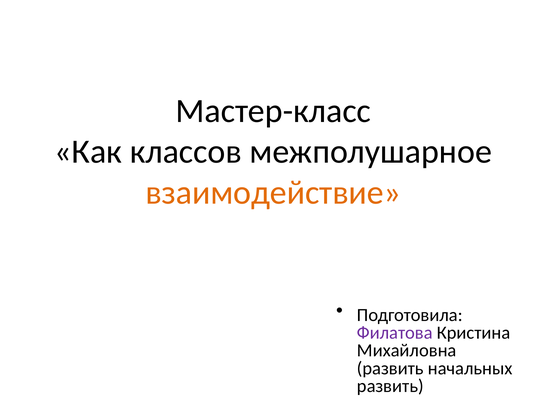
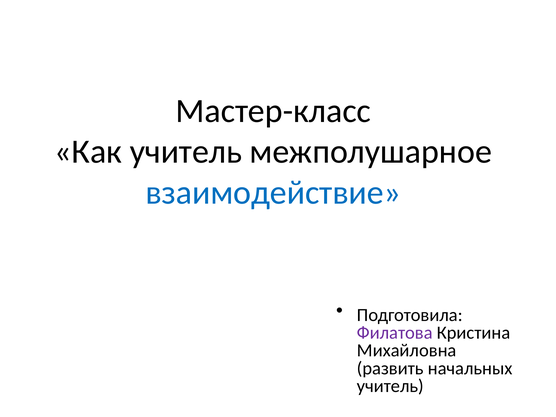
Как классов: классов -> учитель (186, 152)
взаимодействие colour: orange -> blue (273, 193)
развить: развить -> учитель (390, 386)
